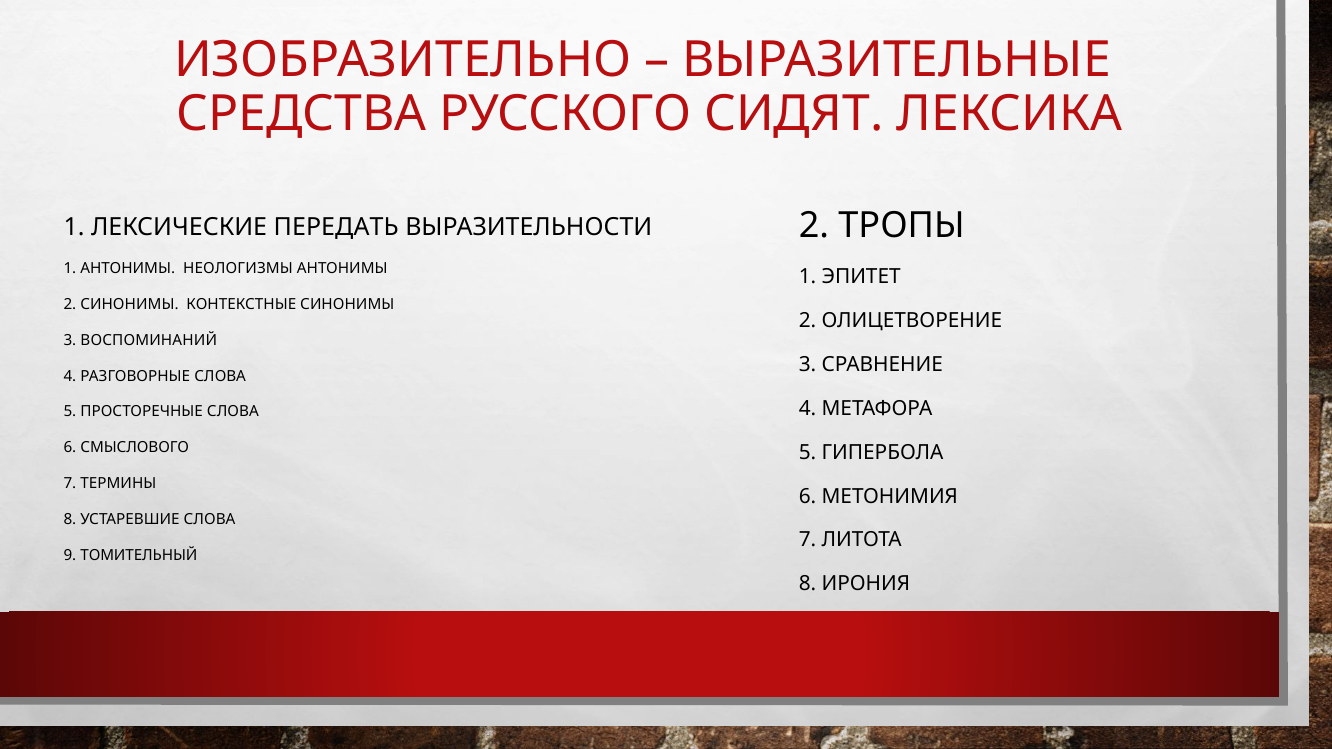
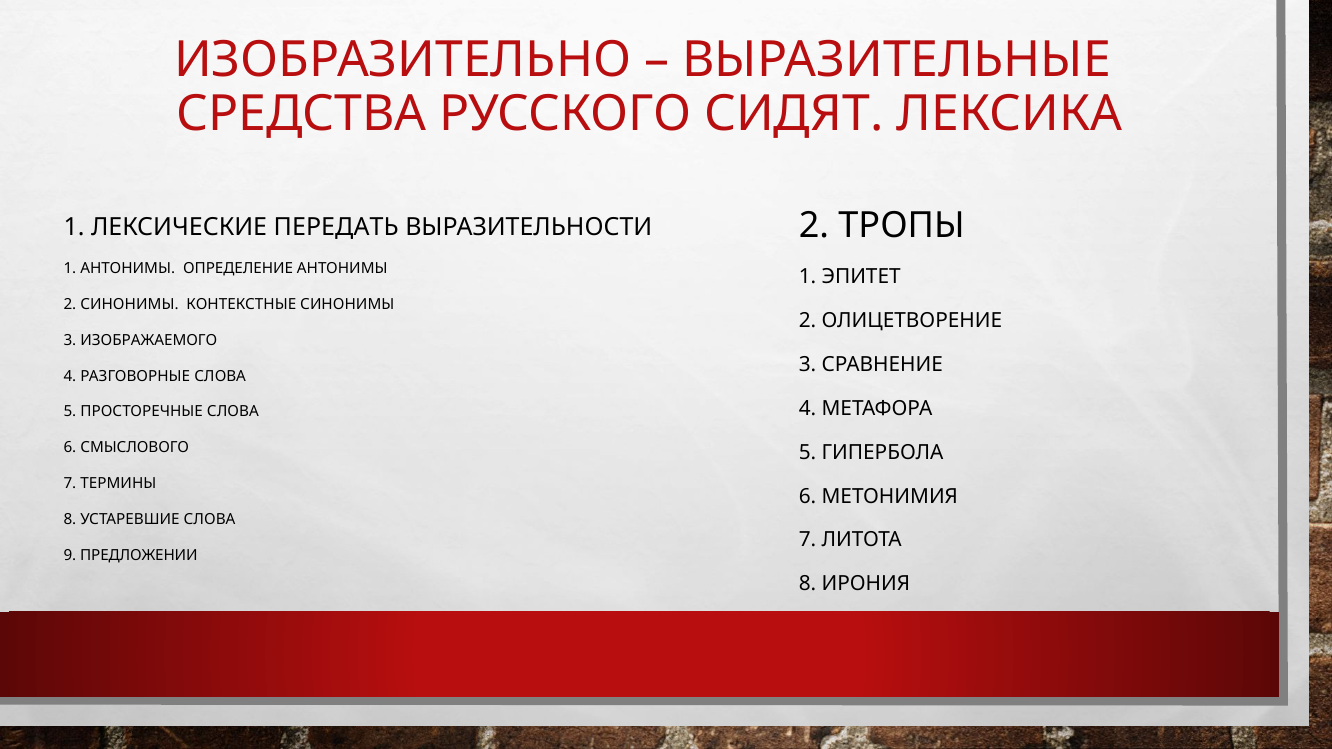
НЕОЛОГИЗМЫ: НЕОЛОГИЗМЫ -> ОПРЕДЕЛЕНИЕ (238, 269)
ВОСПОМИНАНИЙ: ВОСПОМИНАНИЙ -> ИЗОБРАЖАЕМОГО (149, 340)
ТОМИТЕЛЬНЫЙ: ТОМИТЕЛЬНЫЙ -> ПРЕДЛОЖЕНИИ (139, 556)
